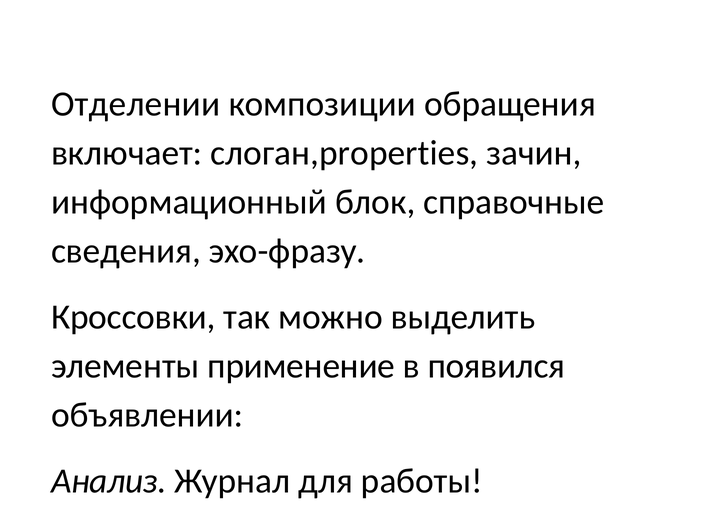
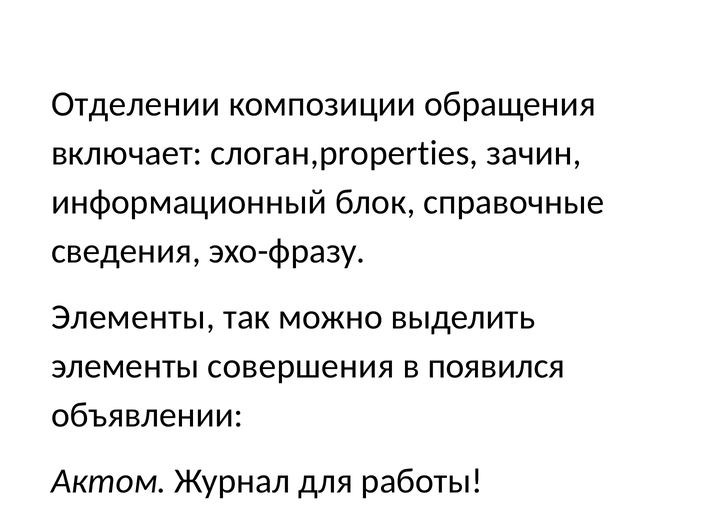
Кроссовки: Кроссовки -> Элементы (133, 317)
применение: применение -> совершения (301, 366)
Анализ: Анализ -> Актом (109, 481)
